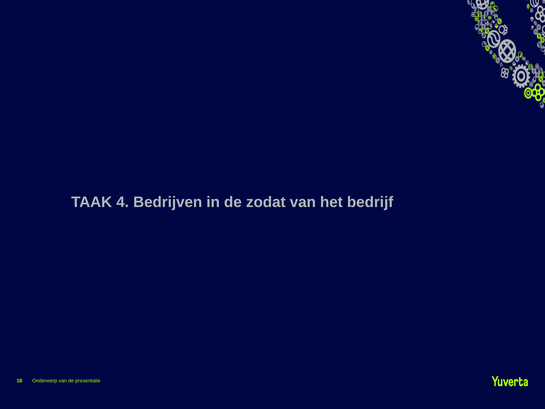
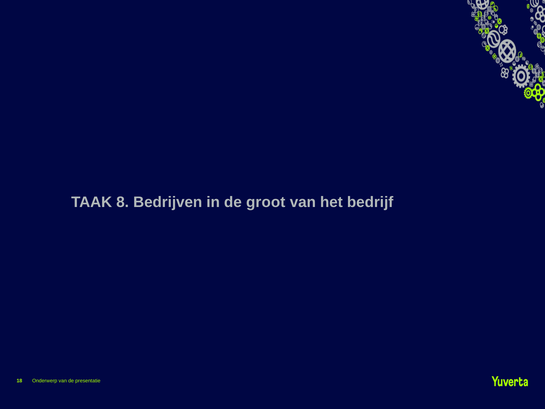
4: 4 -> 8 (123, 202)
zodat: zodat -> groot (266, 202)
